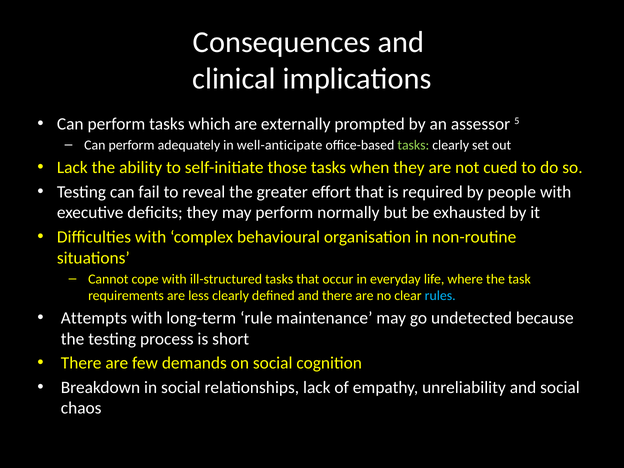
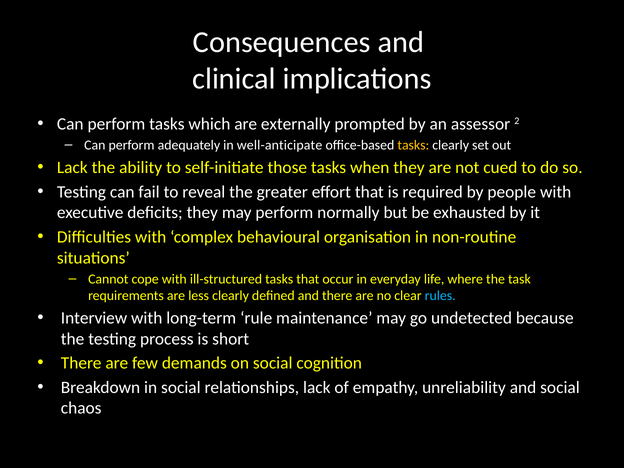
5: 5 -> 2 (517, 121)
tasks colour: light green -> yellow (413, 145)
Attempts: Attempts -> Interview (94, 318)
